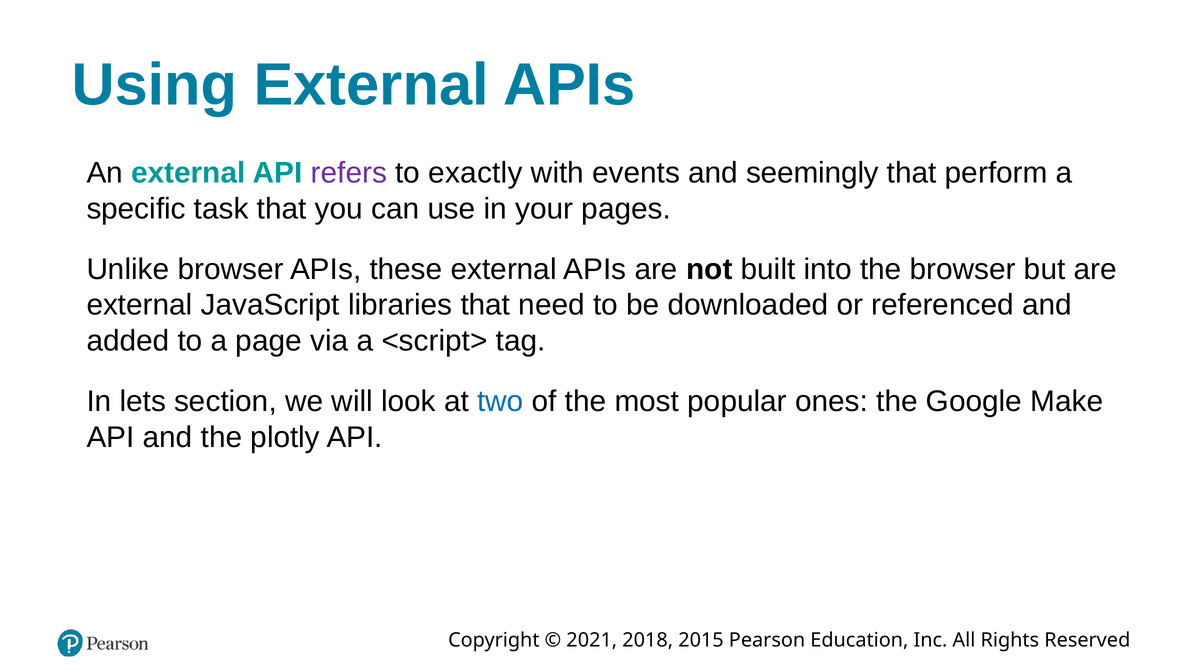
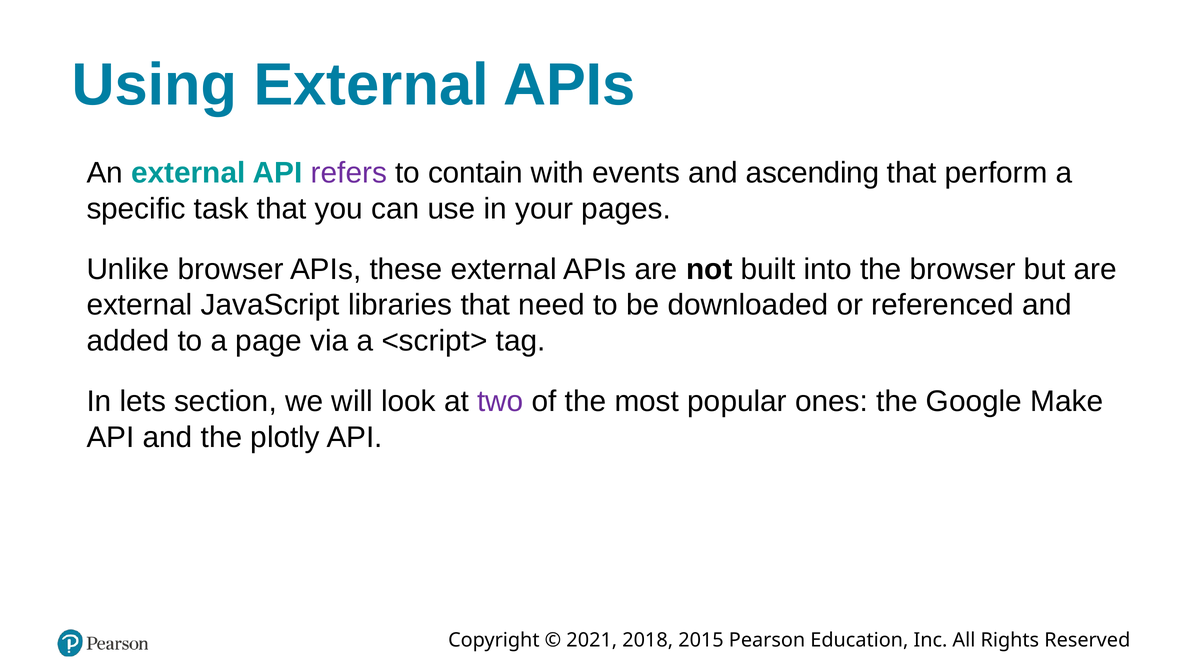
exactly: exactly -> contain (476, 173)
seemingly: seemingly -> ascending (813, 173)
two colour: blue -> purple (500, 402)
